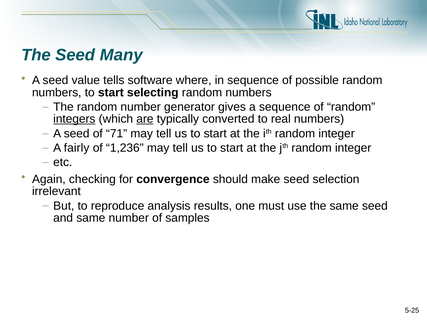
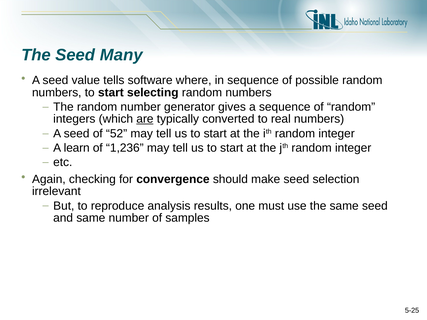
integers underline: present -> none (74, 119)
71: 71 -> 52 (117, 134)
fairly: fairly -> learn (77, 148)
